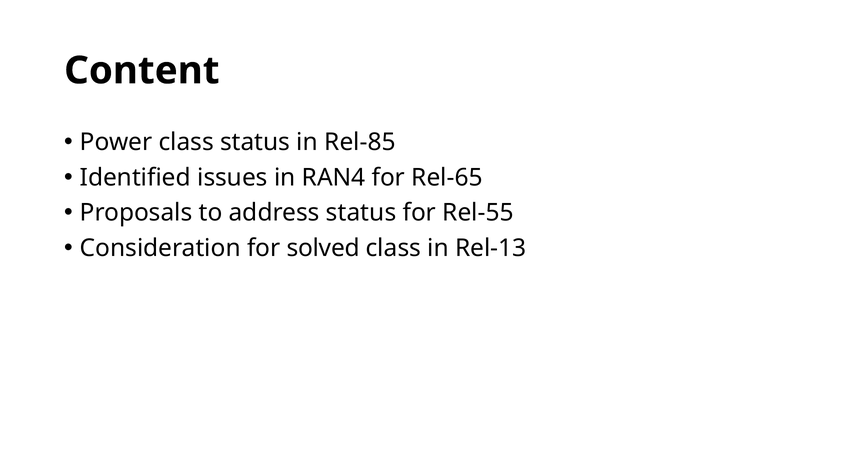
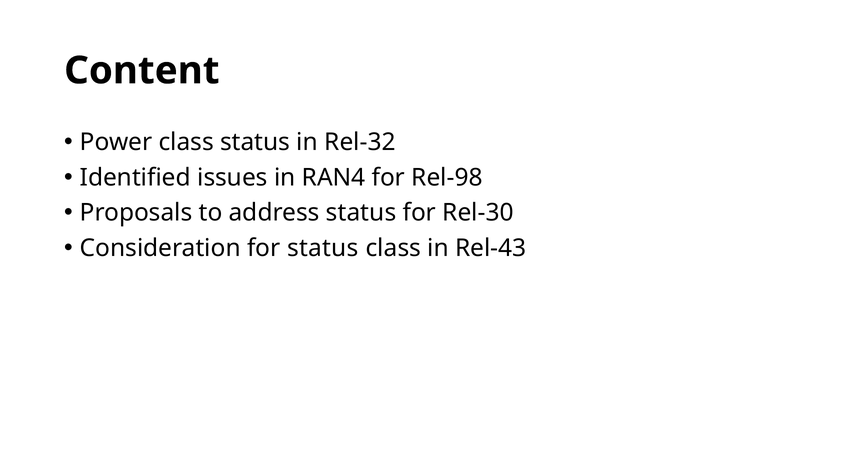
Rel-85: Rel-85 -> Rel-32 (360, 142)
Rel-65: Rel-65 -> Rel-98 (447, 177)
Rel-55: Rel-55 -> Rel-30 (478, 213)
for solved: solved -> status (323, 248)
Rel-13: Rel-13 -> Rel-43 (491, 248)
